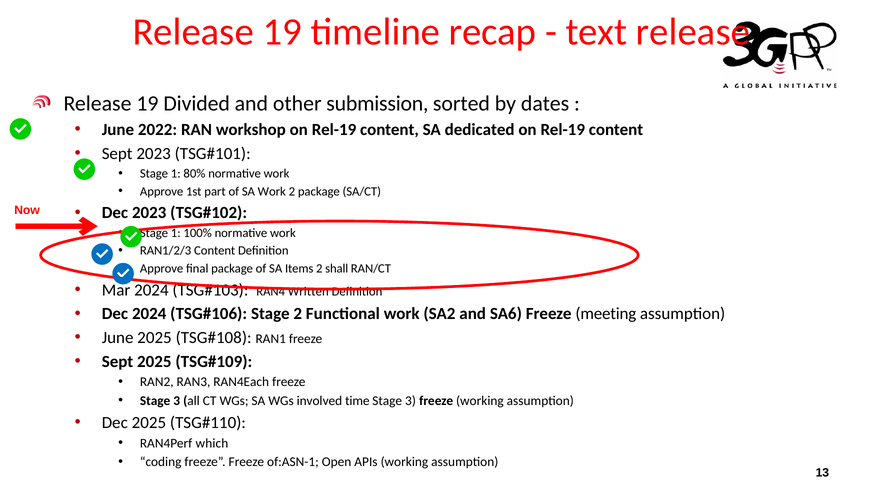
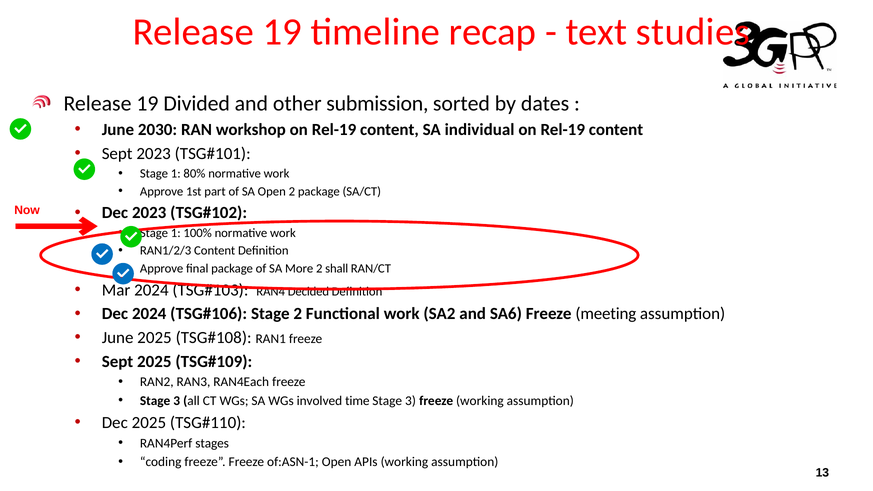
text release: release -> studies (693, 32)
2022: 2022 -> 2030 (158, 130)
dedicated: dedicated -> individual (480, 130)
SA Work: Work -> Open (272, 191)
Items: Items -> More (299, 269)
Written: Written -> Decided (308, 292)
which: which -> stages (212, 443)
